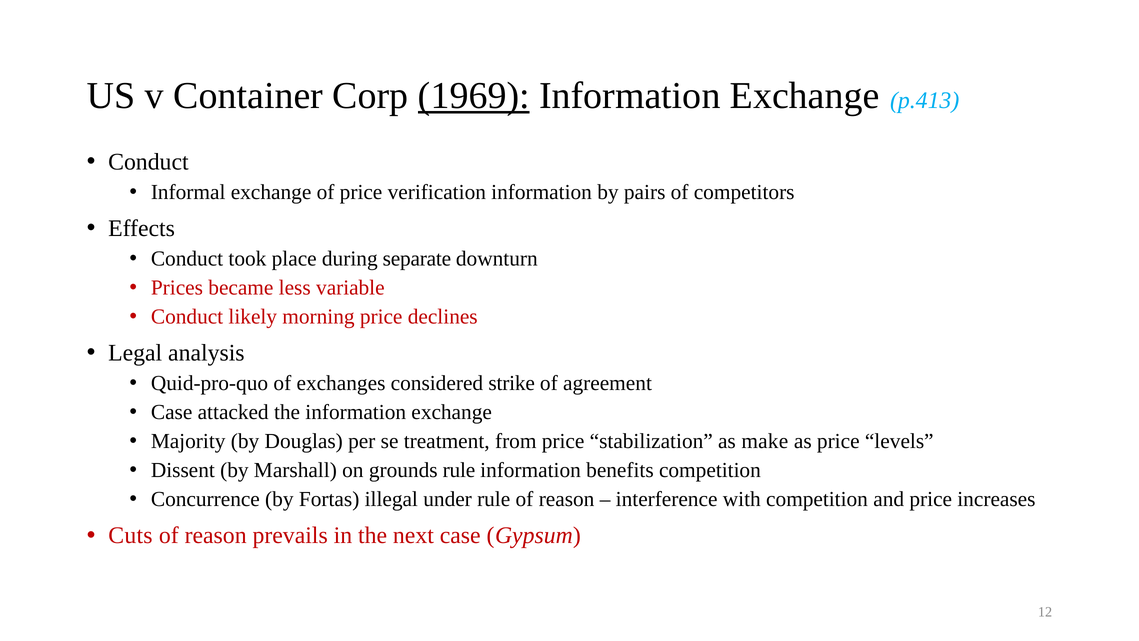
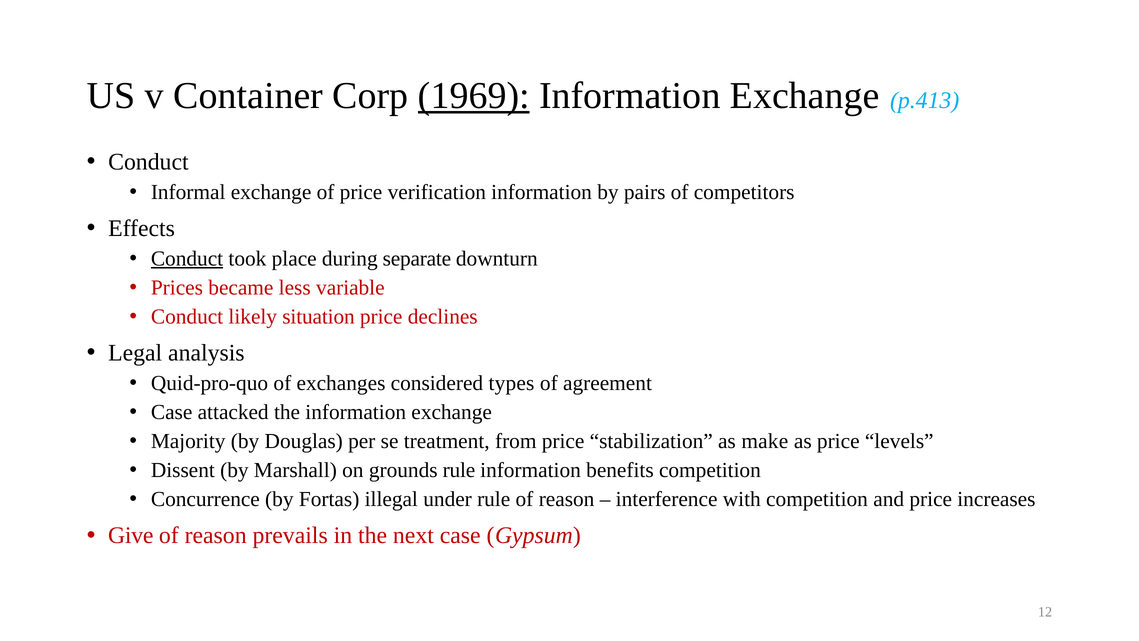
Conduct underline: none -> present (187, 258)
morning: morning -> situation (319, 316)
strike: strike -> types (511, 383)
Cuts: Cuts -> Give (131, 535)
